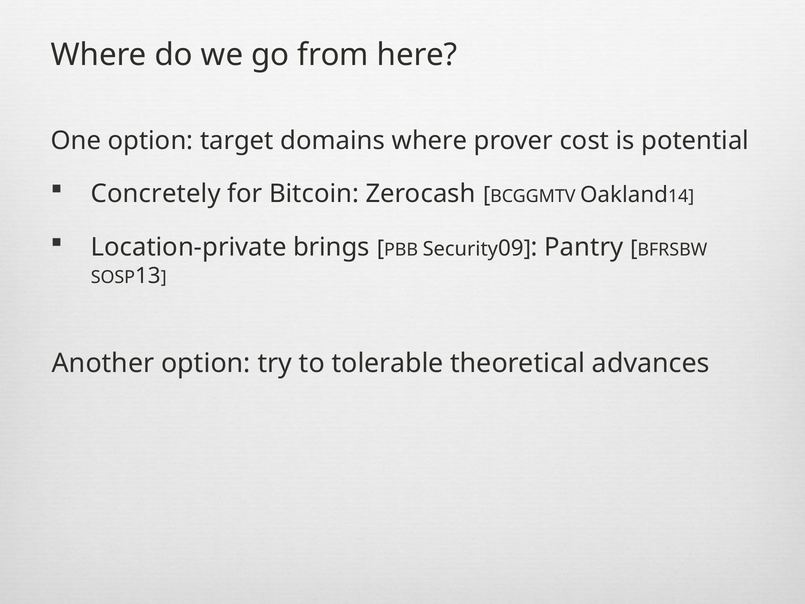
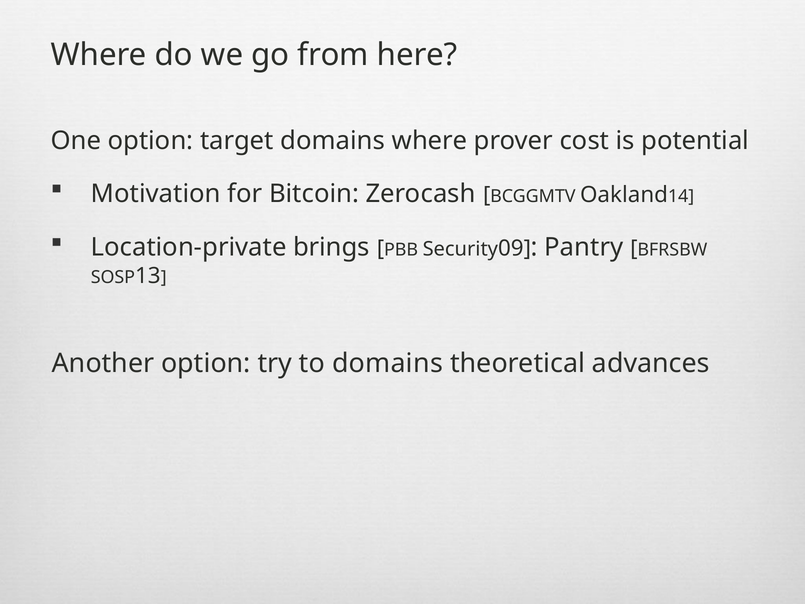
Concretely: Concretely -> Motivation (156, 194)
to tolerable: tolerable -> domains (387, 363)
